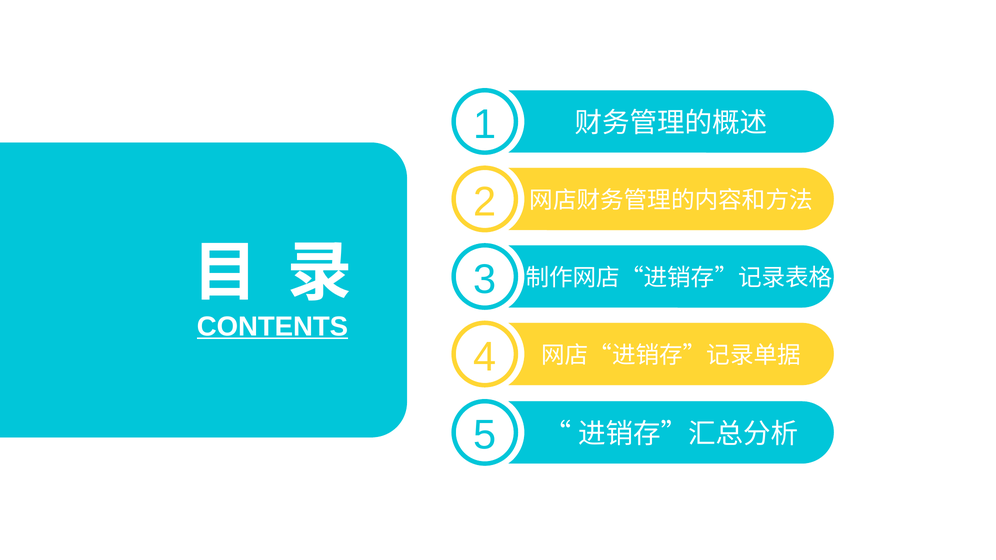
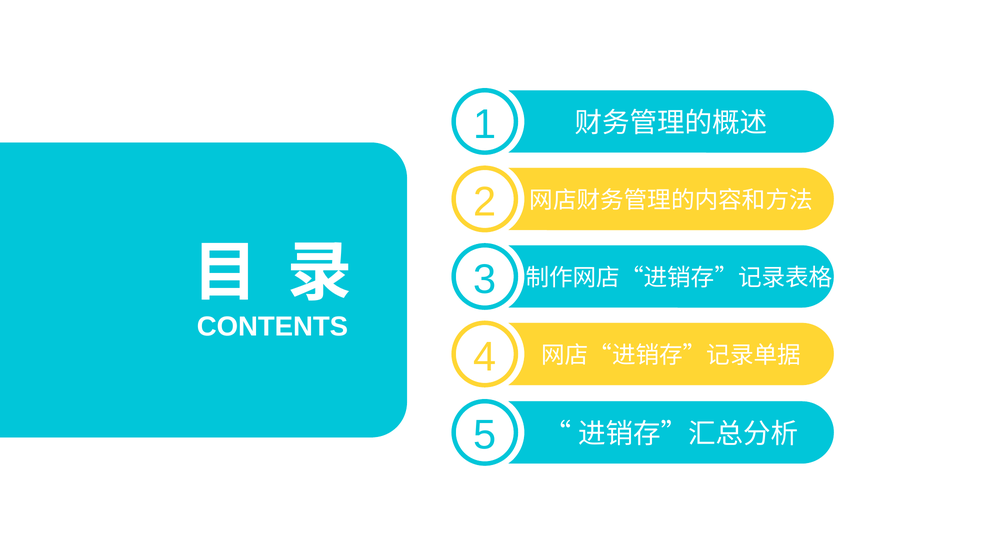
CONTENTS underline: present -> none (272, 327)
